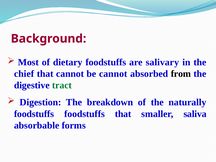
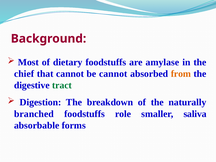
salivary: salivary -> amylase (162, 62)
from colour: black -> orange (181, 74)
foodstuffs: foodstuffs -> branched (34, 114)
foodstuffs that: that -> role (123, 114)
